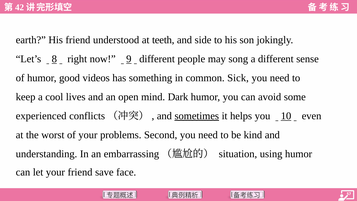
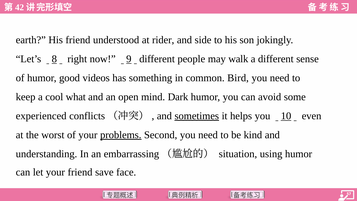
teeth: teeth -> rider (163, 40)
song: song -> walk (238, 59)
Sick: Sick -> Bird (238, 78)
lives: lives -> what (76, 97)
problems underline: none -> present (121, 135)
